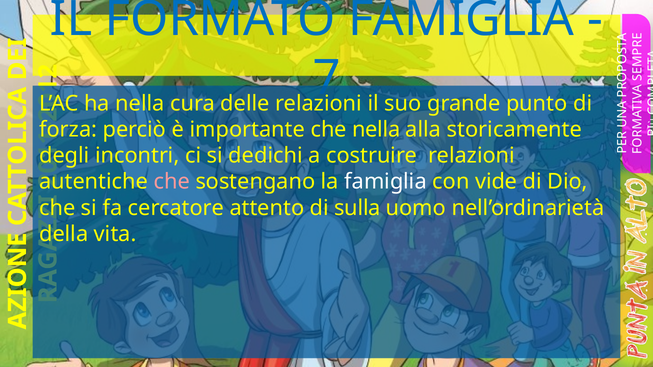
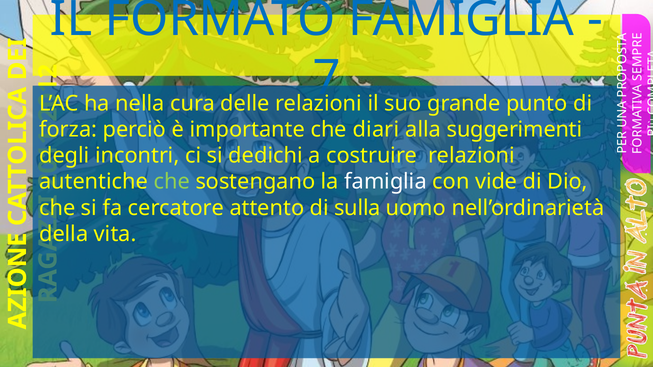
che nella: nella -> diari (376, 130)
storicamente: storicamente -> suggerimenti (515, 130)
che colour: pink -> light green (172, 182)
